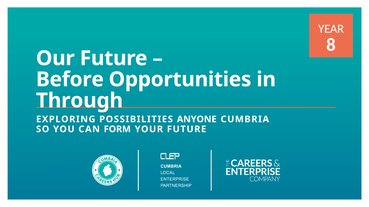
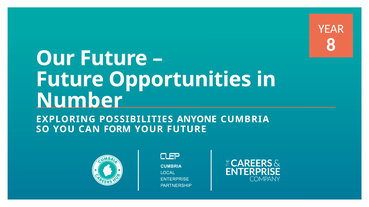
Before: Before -> Future (70, 80)
Through: Through -> Number (79, 101)
